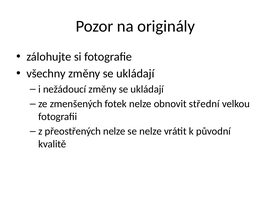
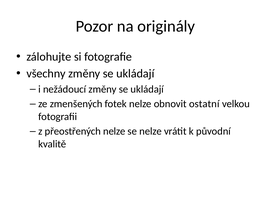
střední: střední -> ostatní (204, 104)
